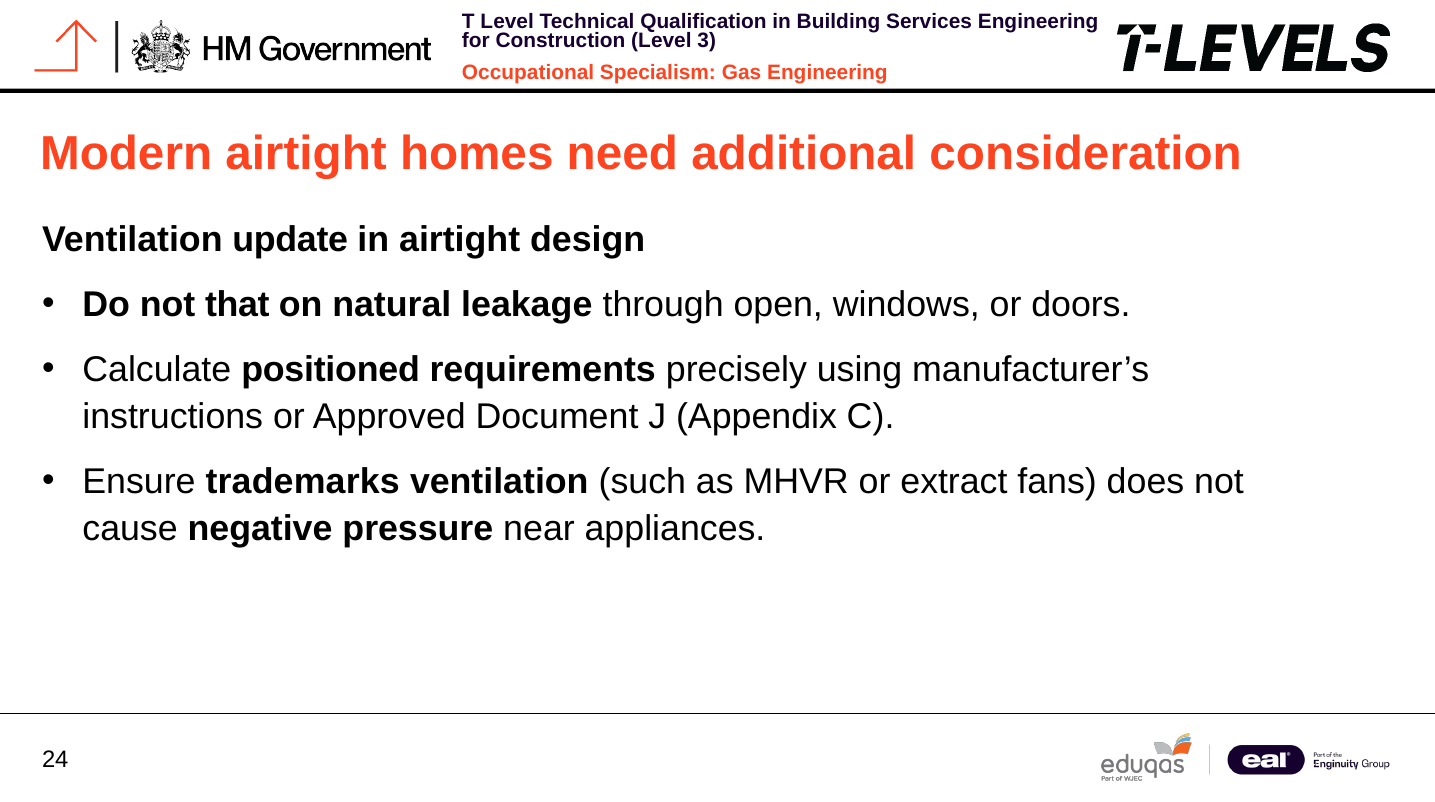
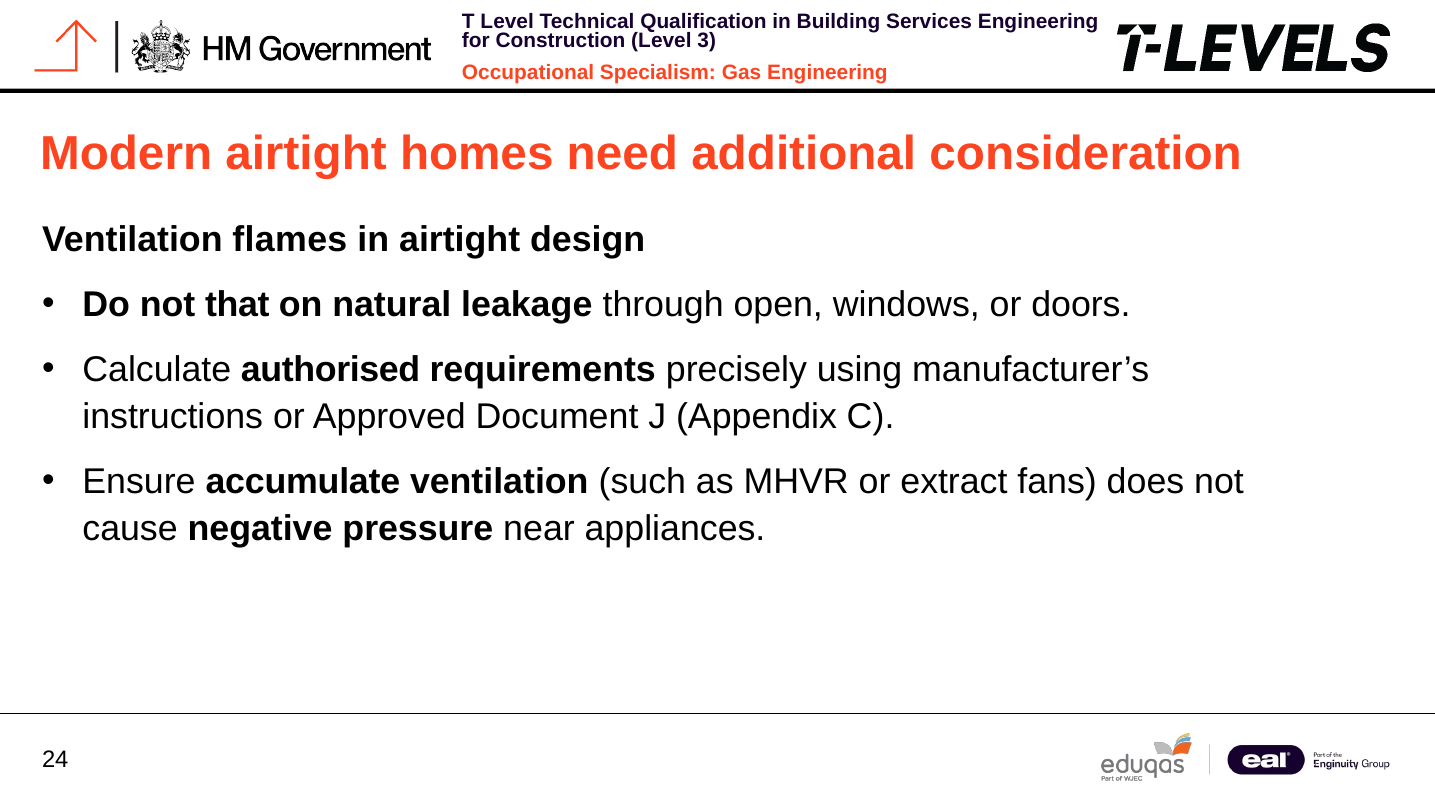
update: update -> flames (290, 239)
positioned: positioned -> authorised (331, 369)
trademarks: trademarks -> accumulate (303, 481)
